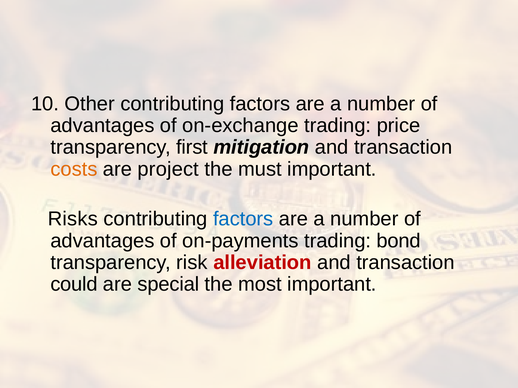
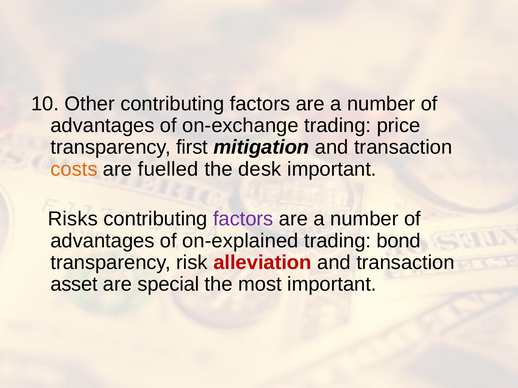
project: project -> fuelled (168, 169)
must: must -> desk (260, 169)
factors colour: blue -> purple (243, 219)
on-payments: on-payments -> on-explained (240, 241)
could: could -> asset (74, 285)
